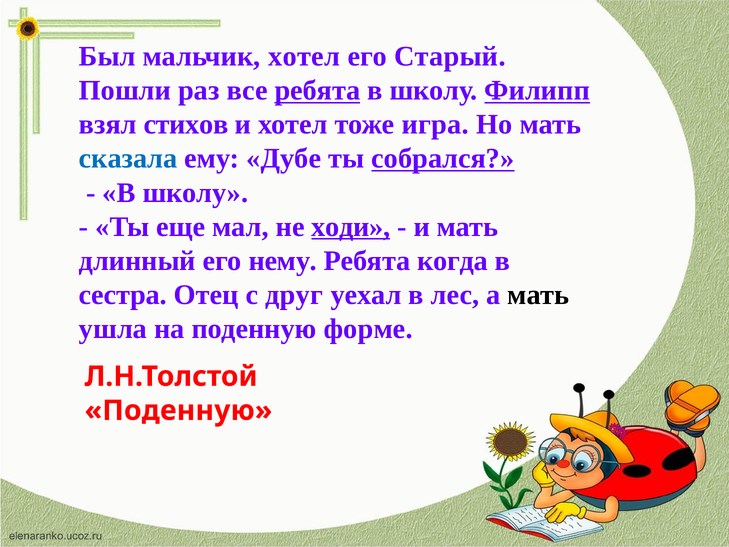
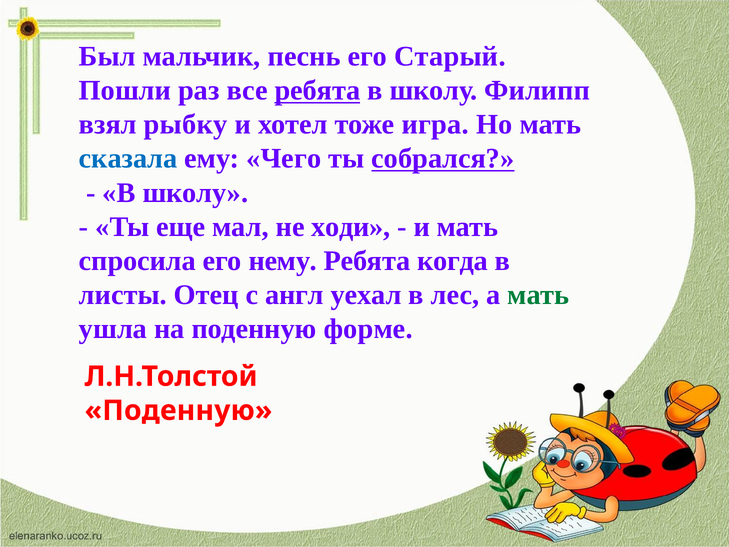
мальчик хотел: хотел -> песнь (304, 56)
Филипп underline: present -> none (537, 90)
стихов: стихов -> рыбку (186, 124)
Дубе: Дубе -> Чего (284, 159)
ходи underline: present -> none (351, 227)
длинный: длинный -> спросила (137, 261)
сестра: сестра -> листы (123, 295)
друг: друг -> англ (295, 295)
мать colour: black -> green (538, 295)
